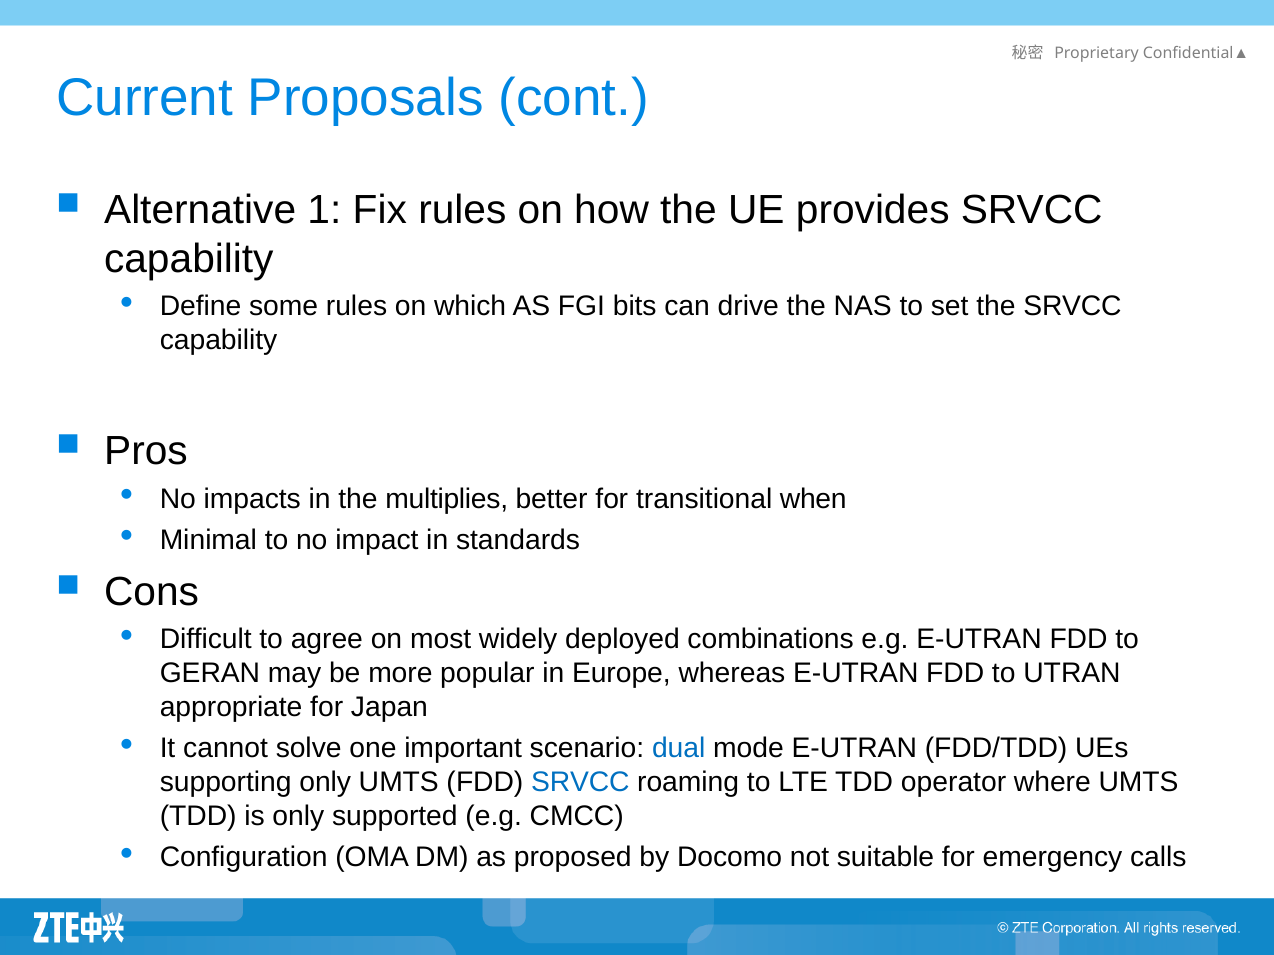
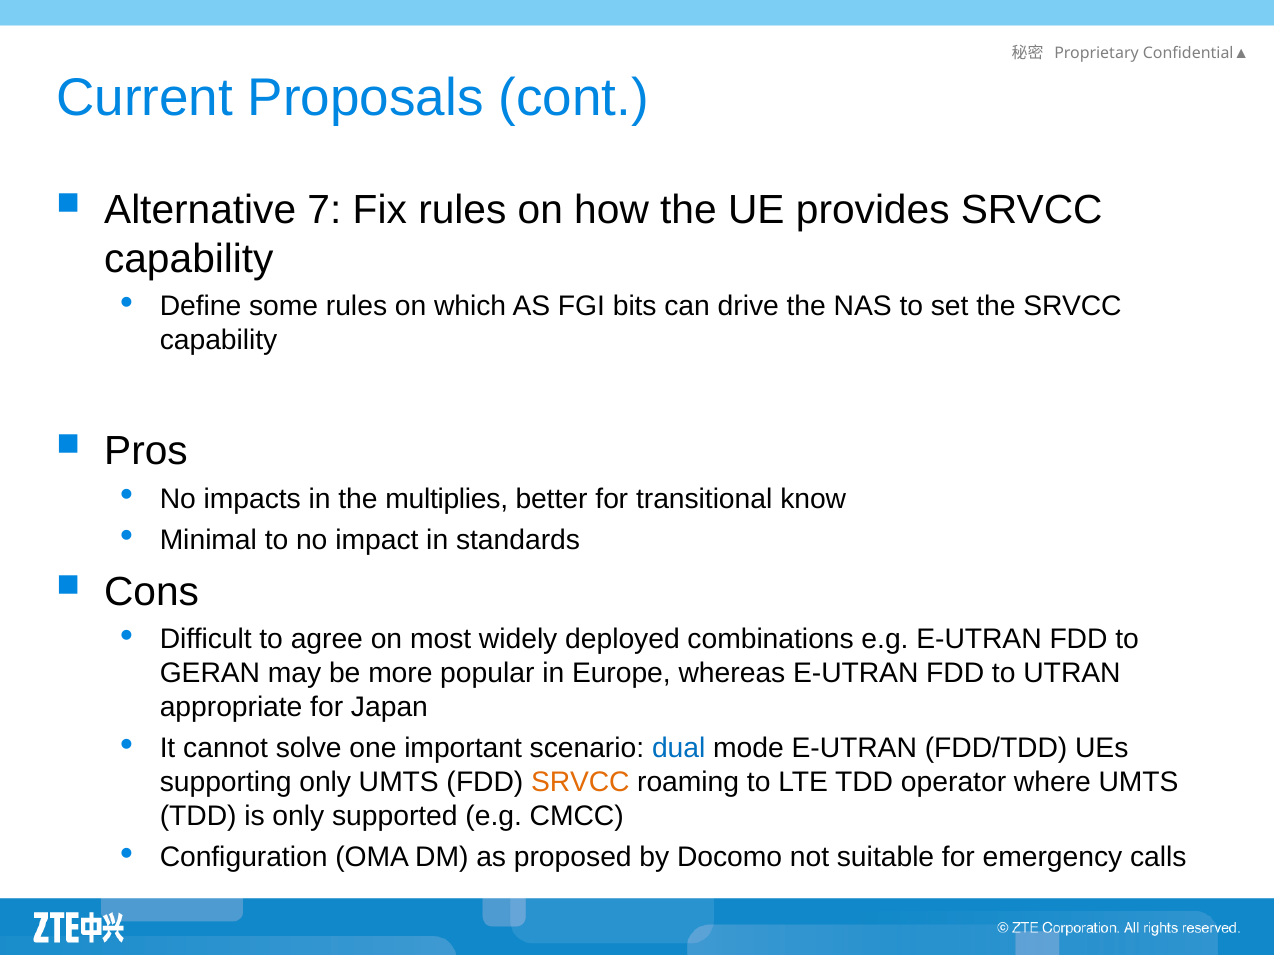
1: 1 -> 7 (324, 210)
when: when -> know (813, 499)
SRVCC colour: blue -> orange (580, 783)
